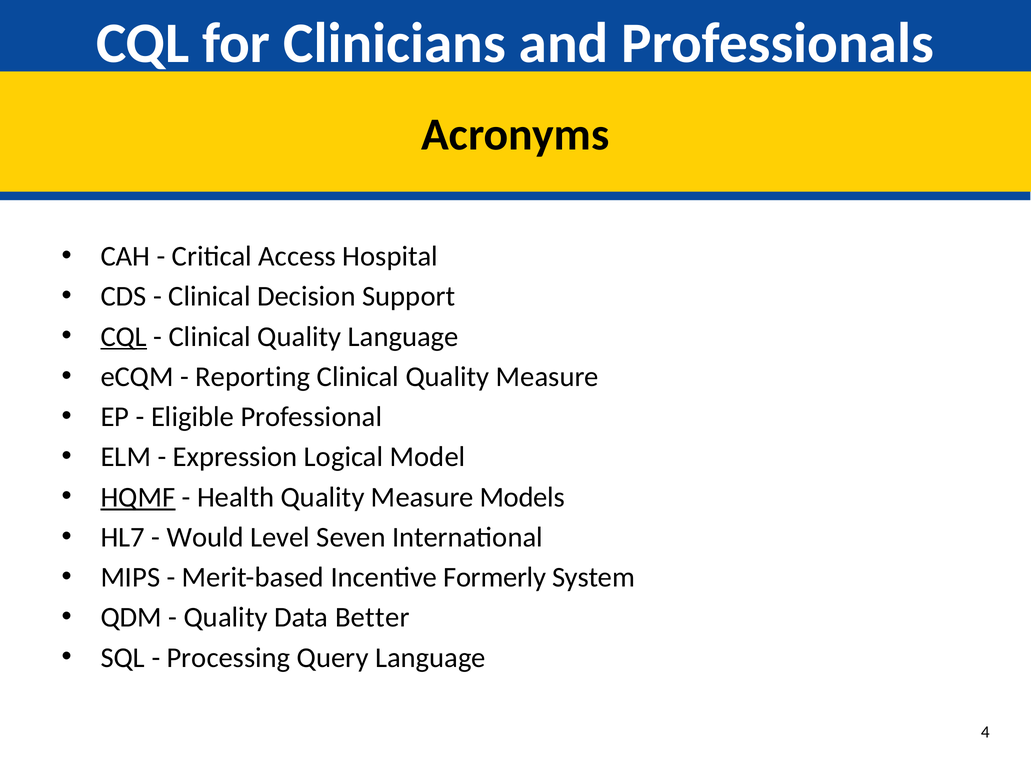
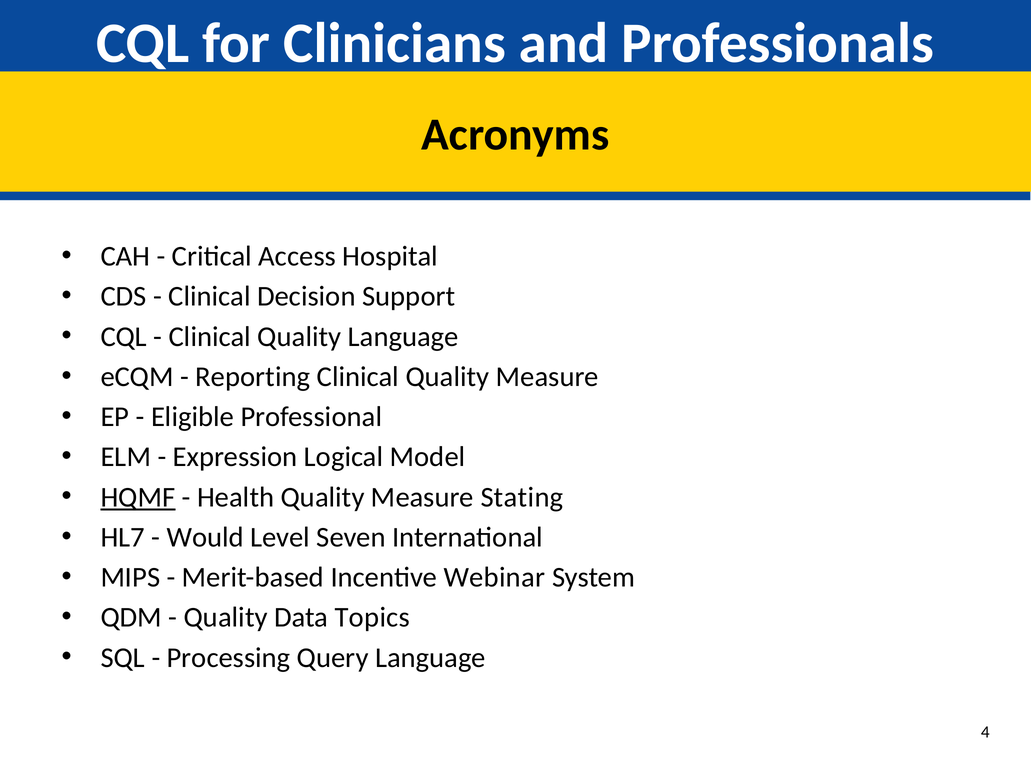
CQL underline: present -> none (124, 337)
Models: Models -> Stating (522, 497)
Formerly: Formerly -> Webinar (494, 578)
Better: Better -> Topics (372, 618)
